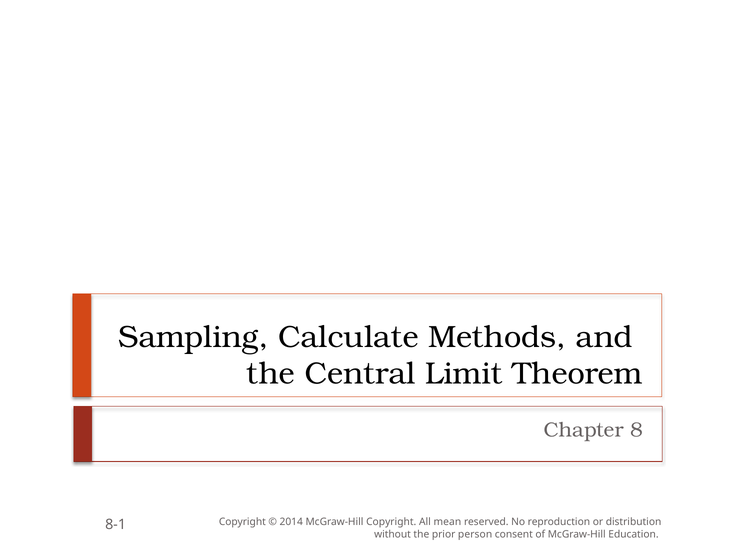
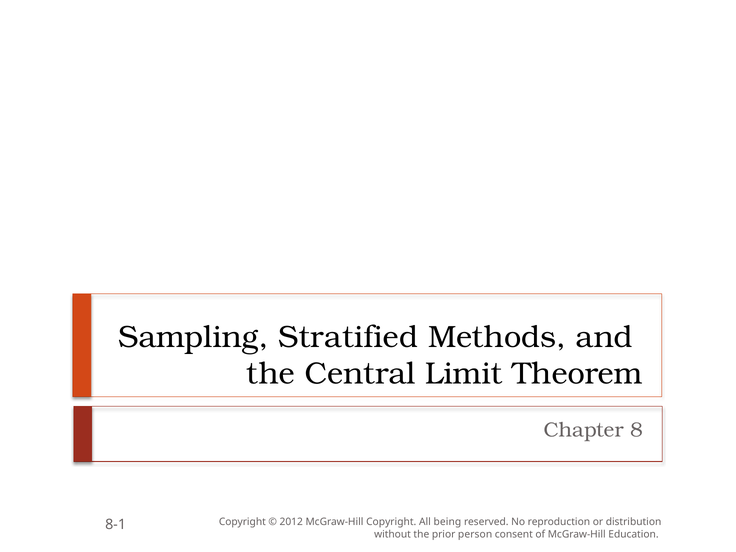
Calculate: Calculate -> Stratified (348, 337)
2014: 2014 -> 2012 (291, 522)
mean: mean -> being (447, 522)
